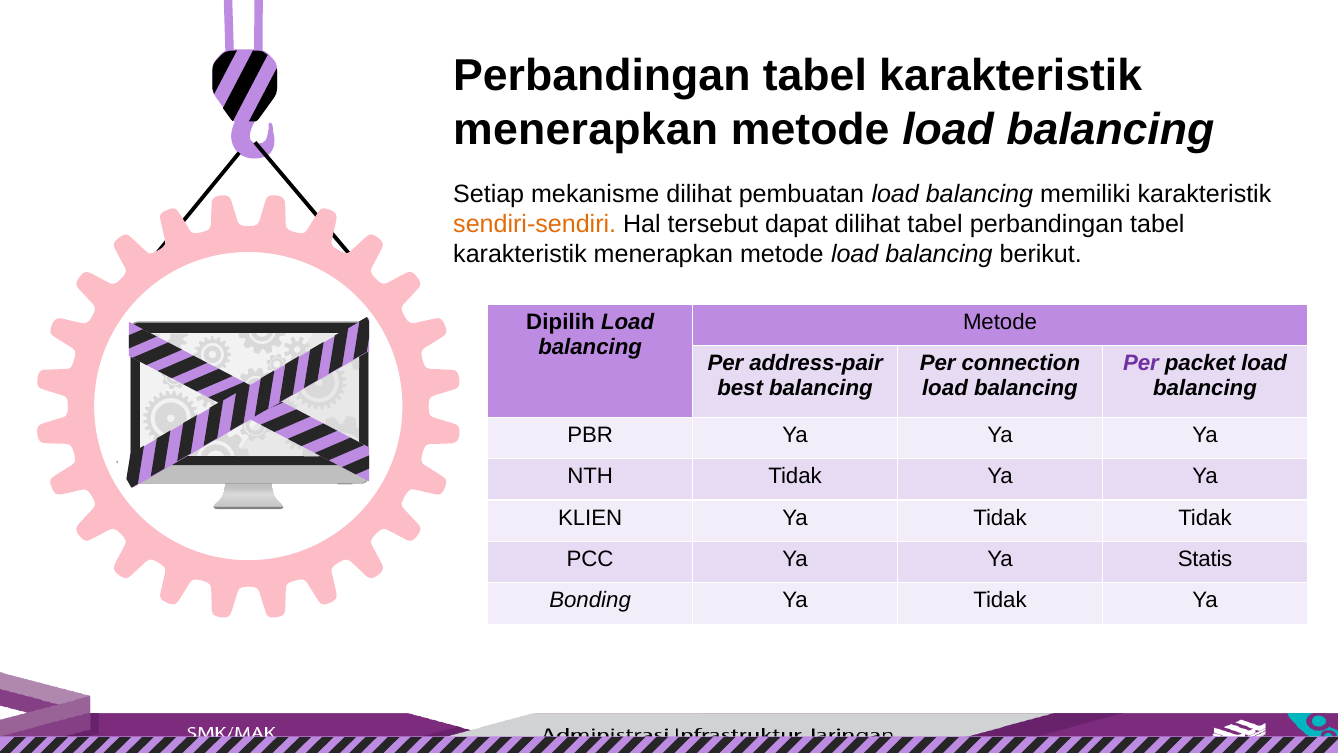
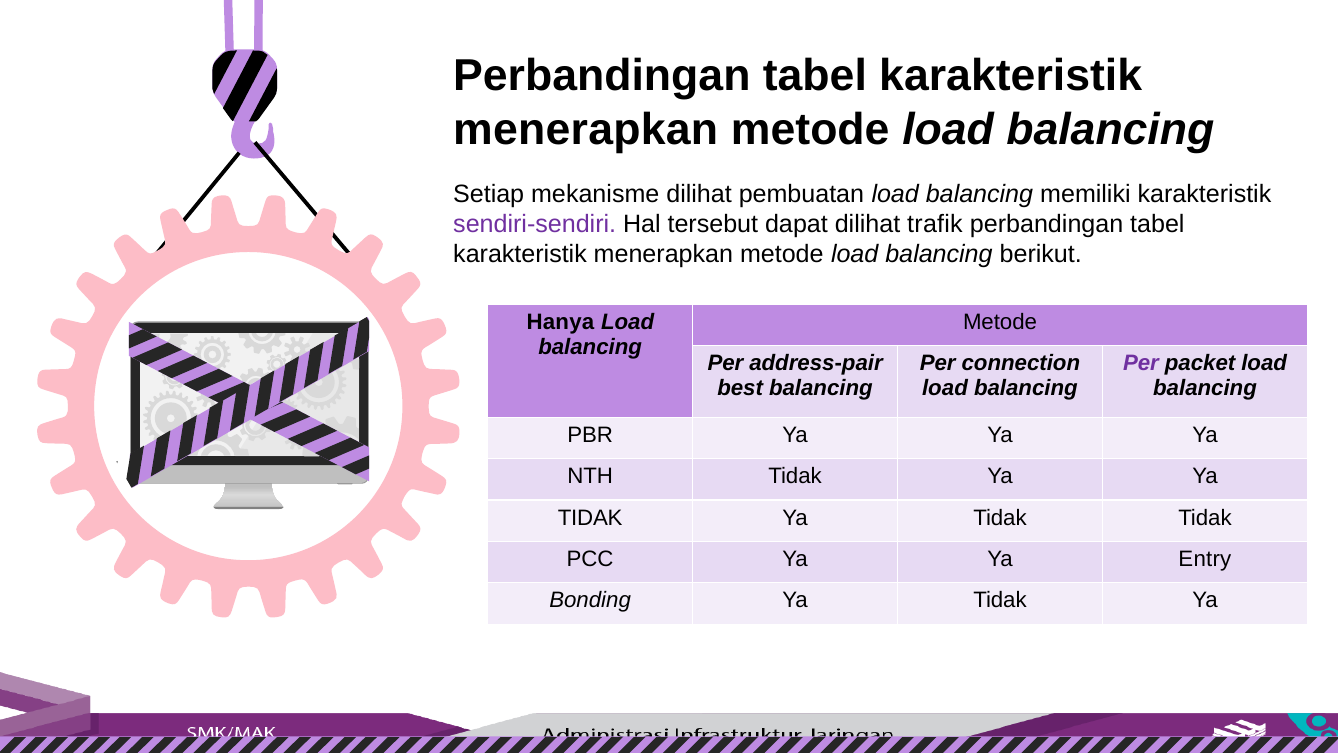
sendiri-sendiri colour: orange -> purple (535, 224)
dilihat tabel: tabel -> trafik (935, 224)
Dipilih: Dipilih -> Hanya (560, 322)
KLIEN: KLIEN -> TIDAK (590, 518)
Statis: Statis -> Entry (1205, 559)
